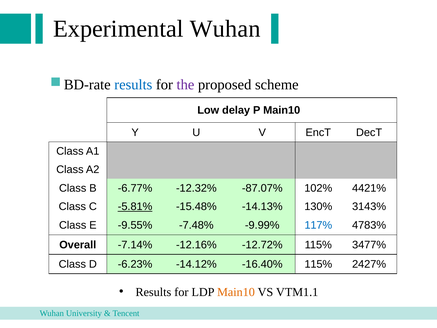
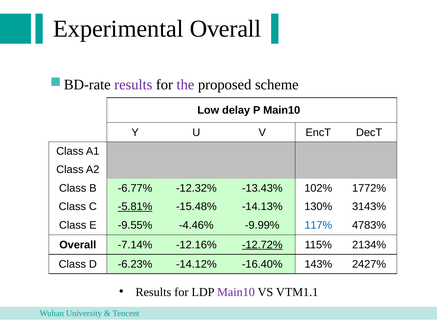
Experimental Wuhan: Wuhan -> Overall (225, 29)
results colour: blue -> purple (133, 85)
-87.07%: -87.07% -> -13.43% (262, 188)
4421%: 4421% -> 1772% (369, 188)
-7.48%: -7.48% -> -4.46% (196, 225)
-12.72% underline: none -> present (262, 245)
3477%: 3477% -> 2134% (369, 245)
-16.40% 115%: 115% -> 143% (318, 264)
Main10 colour: orange -> purple (236, 292)
